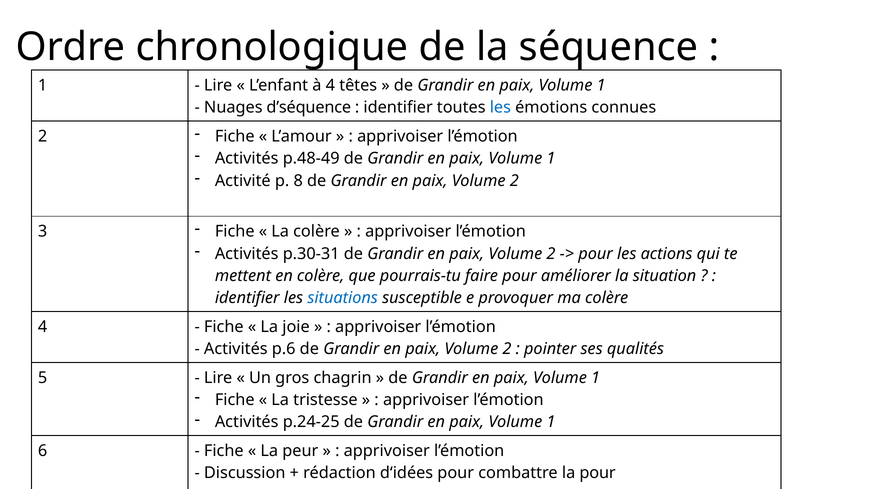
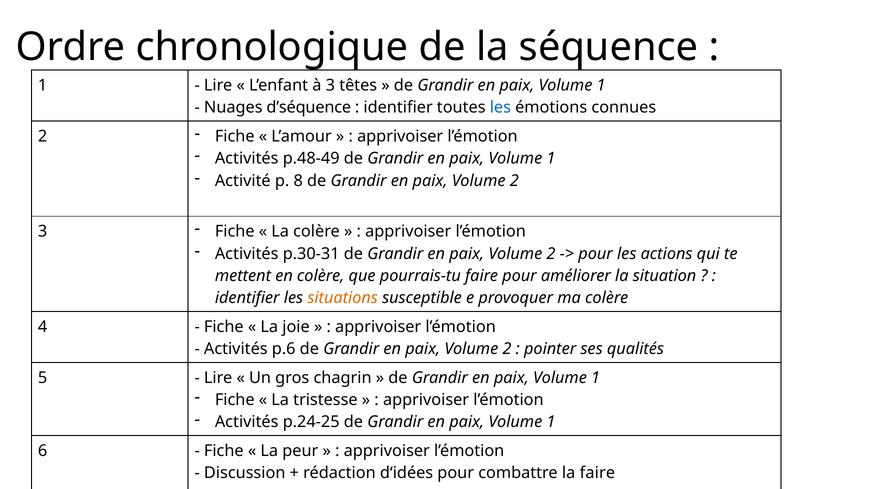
à 4: 4 -> 3 (330, 85)
situations colour: blue -> orange (343, 298)
la pour: pour -> faire (597, 473)
